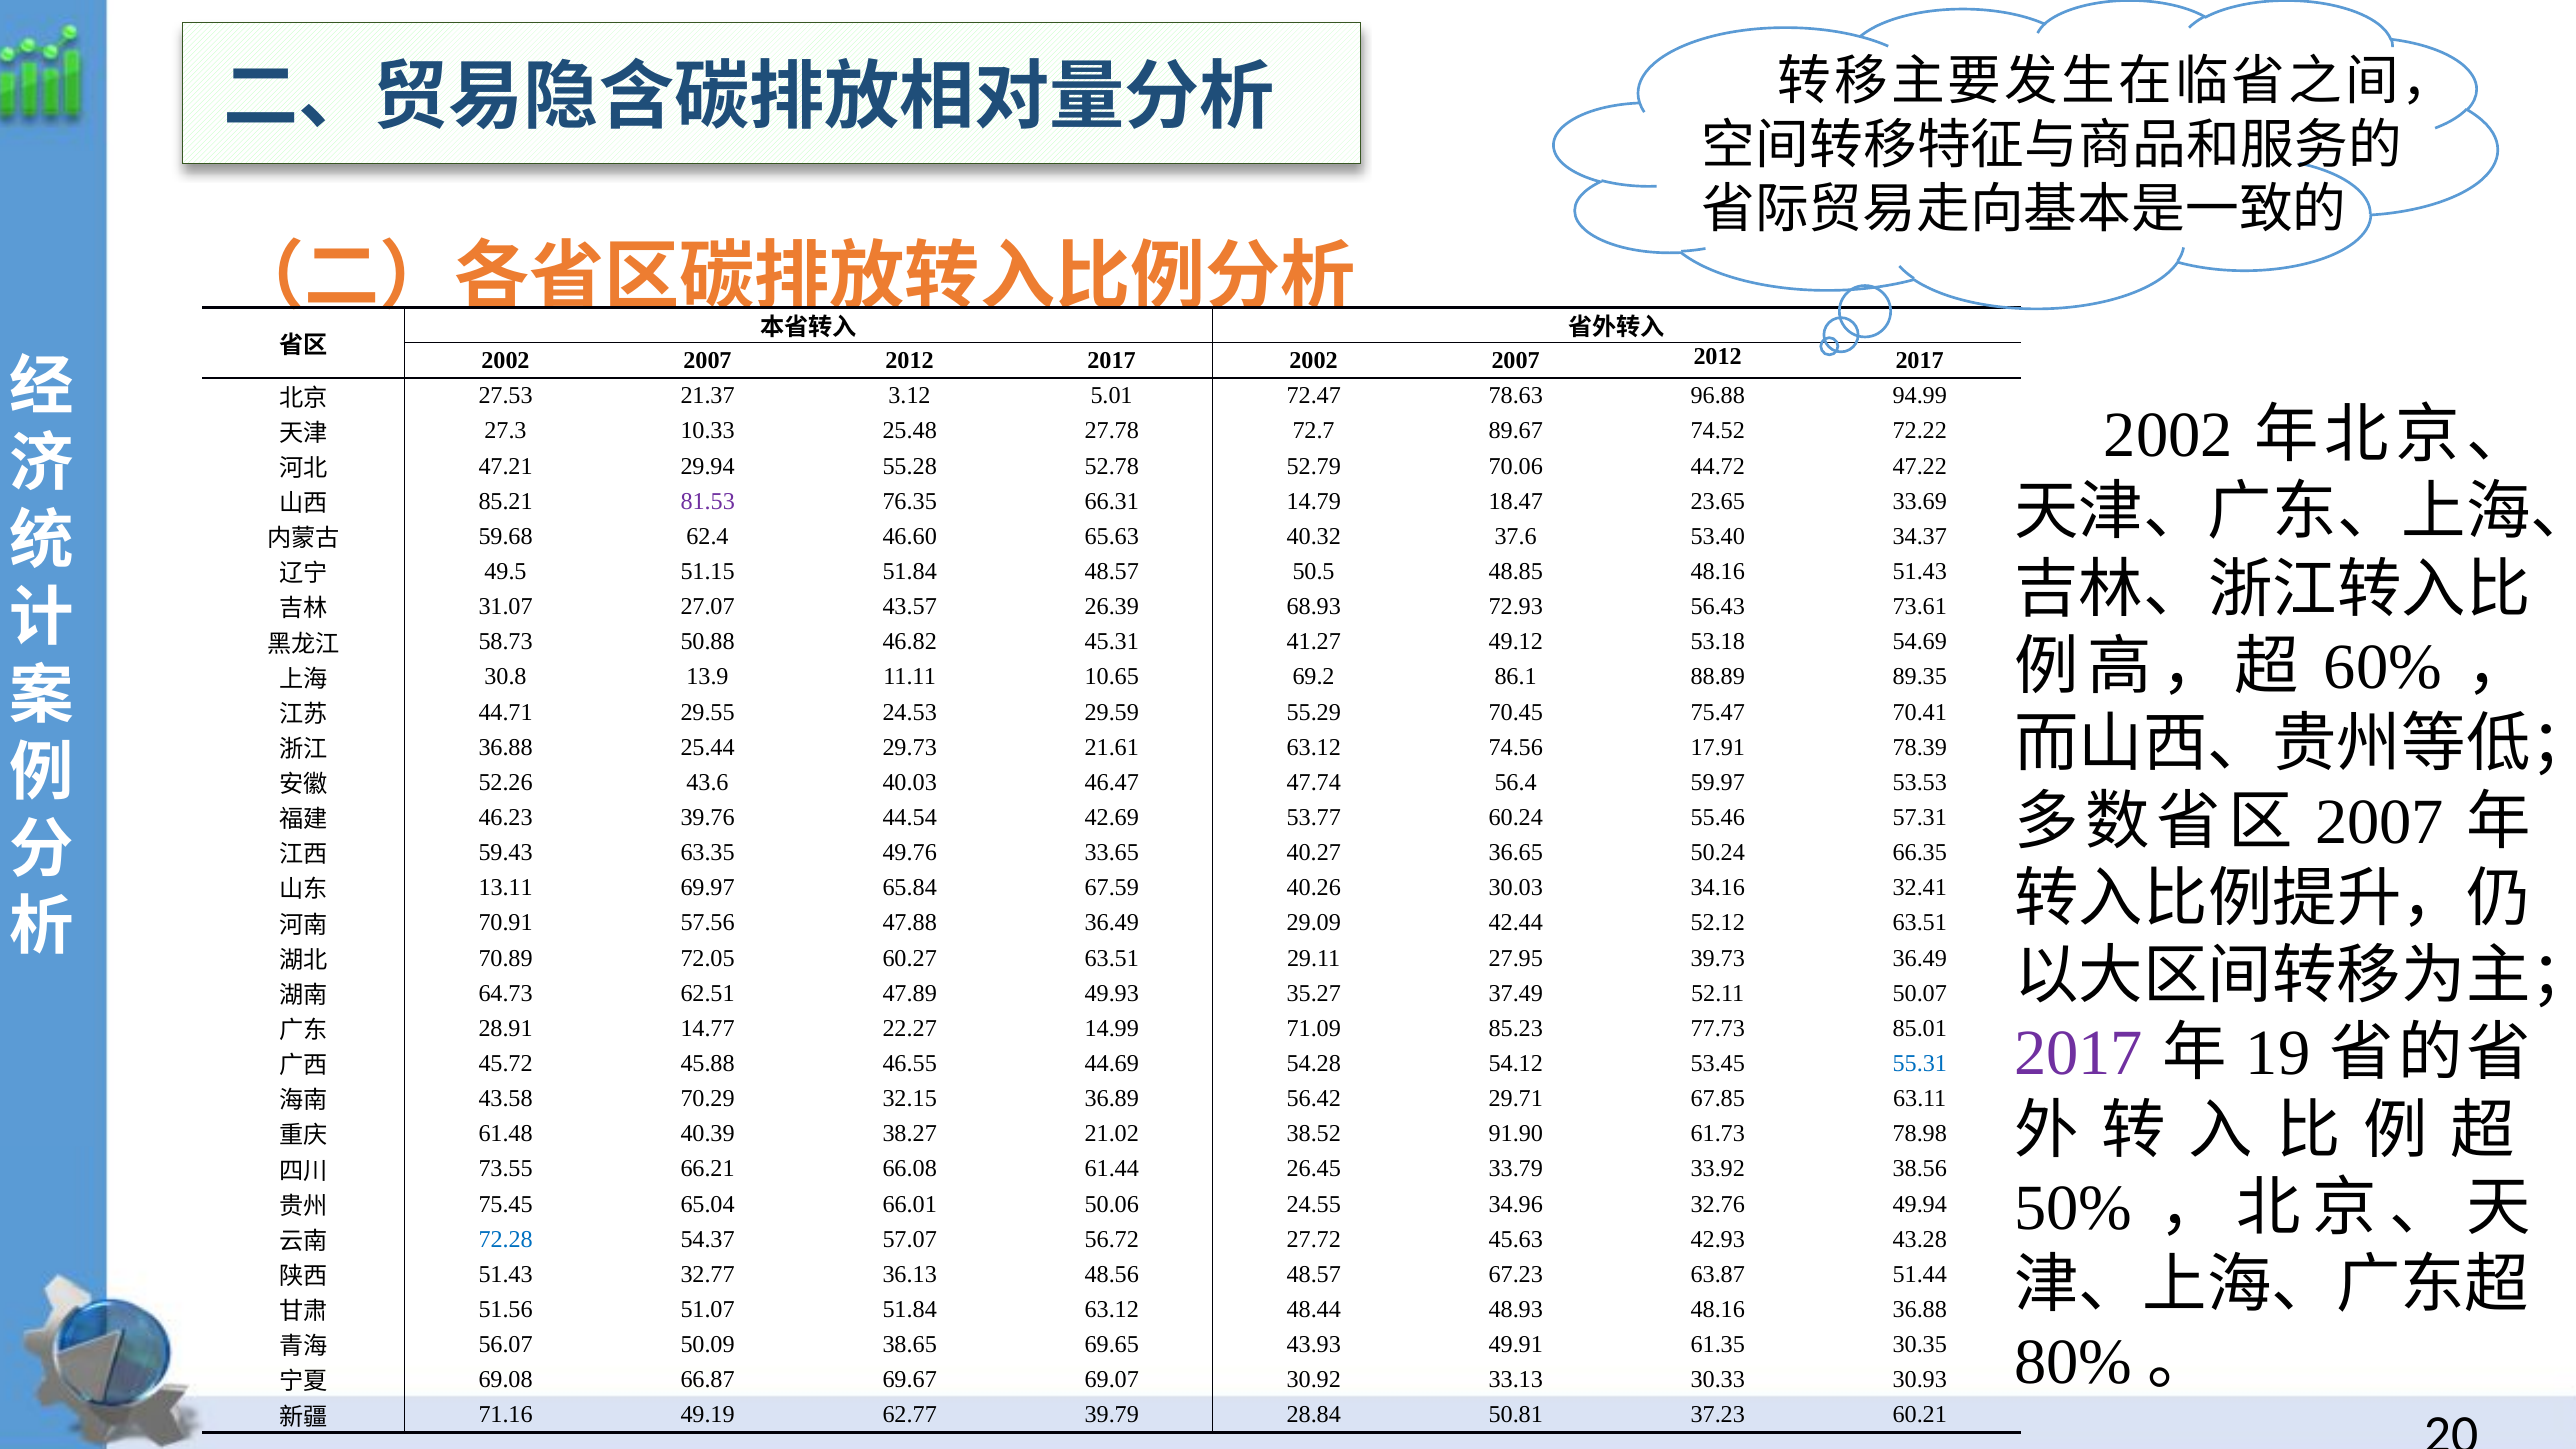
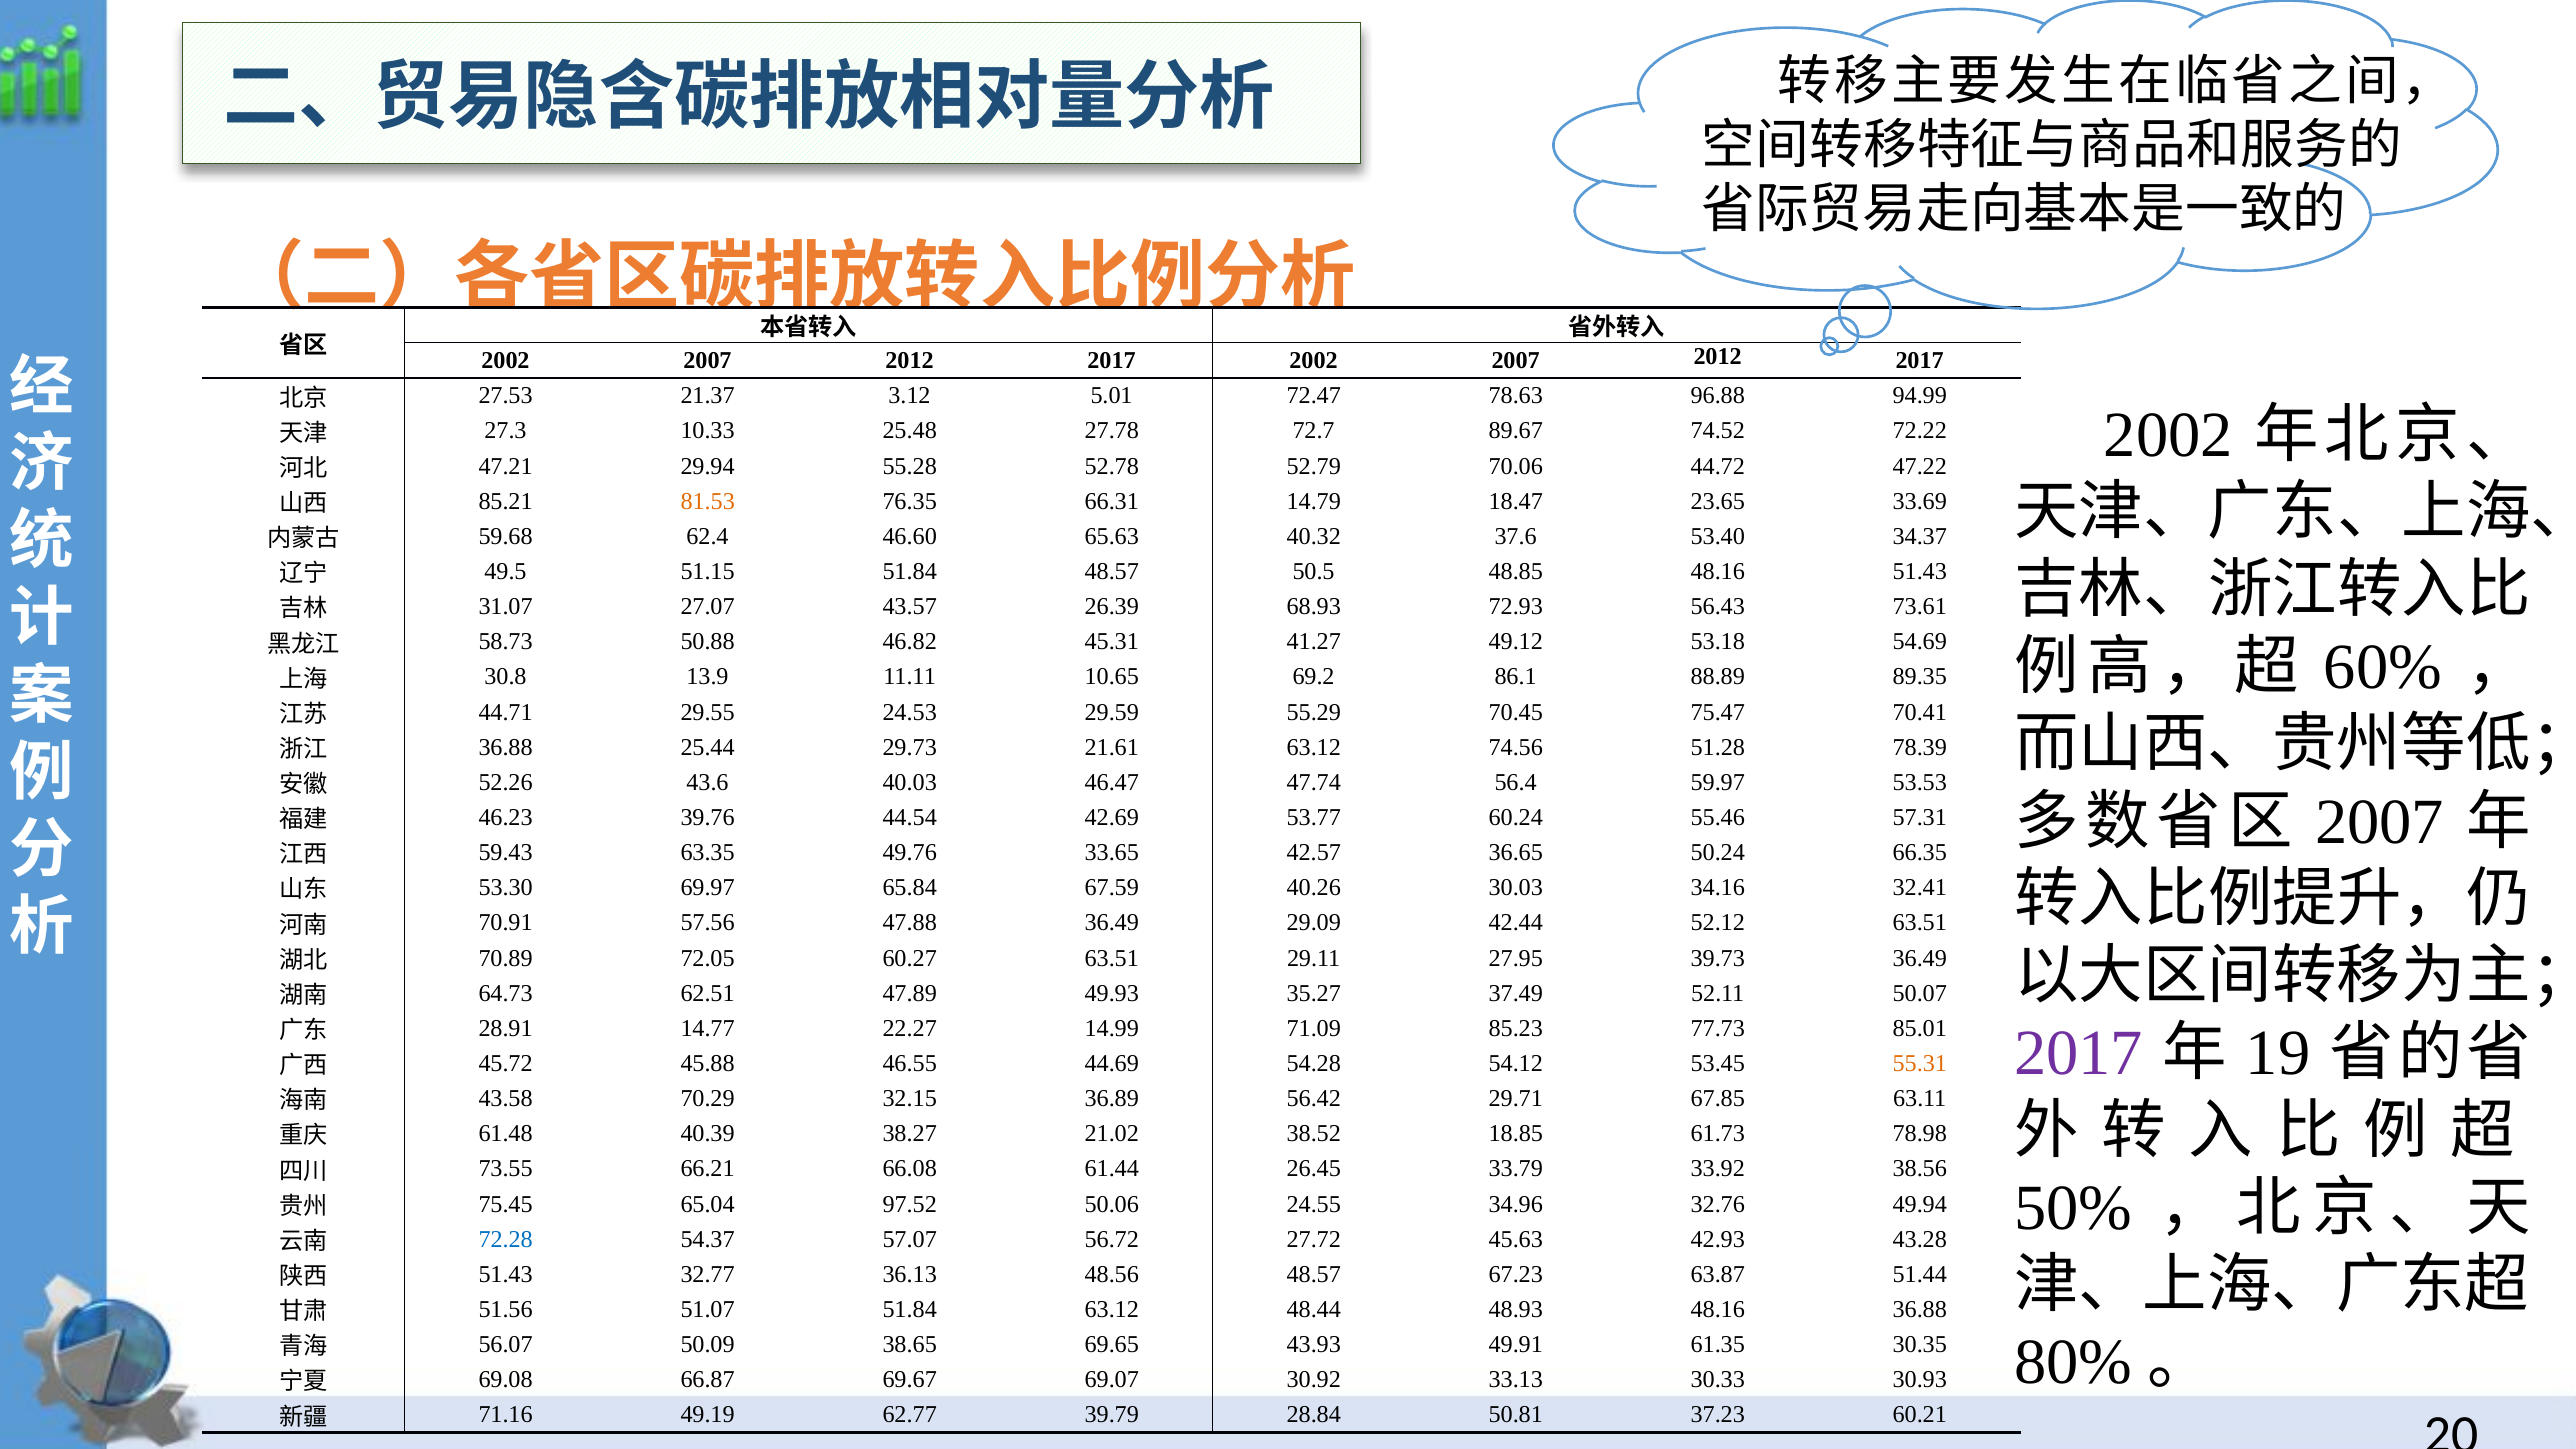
81.53 colour: purple -> orange (708, 501)
17.91: 17.91 -> 51.28 (1718, 747)
40.27: 40.27 -> 42.57 (1314, 853)
13.11: 13.11 -> 53.30 (506, 888)
55.31 colour: blue -> orange (1920, 1064)
91.90: 91.90 -> 18.85 (1516, 1134)
66.01: 66.01 -> 97.52 (910, 1204)
